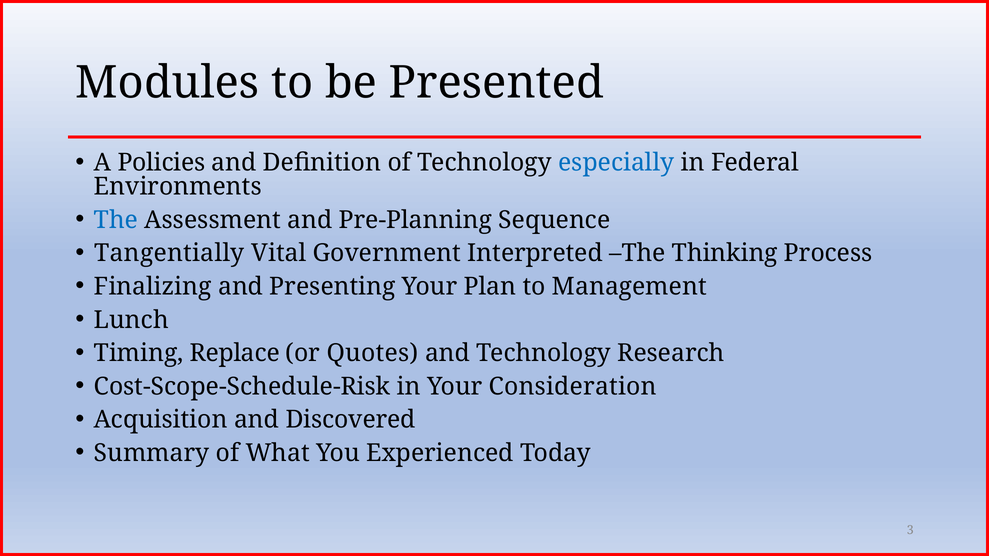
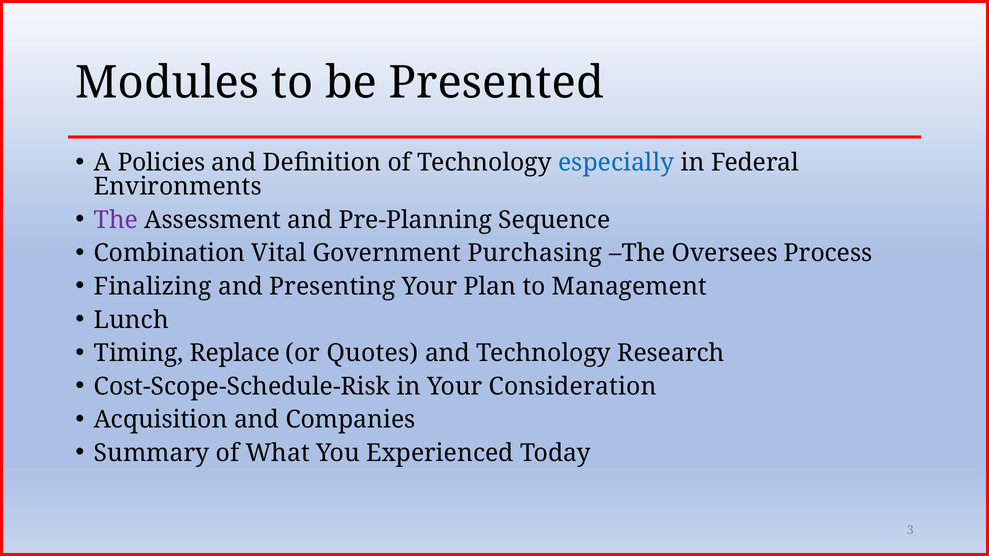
The colour: blue -> purple (116, 220)
Tangentially: Tangentially -> Combination (170, 253)
Interpreted: Interpreted -> Purchasing (535, 253)
Thinking: Thinking -> Oversees (725, 253)
Discovered: Discovered -> Companies (350, 420)
